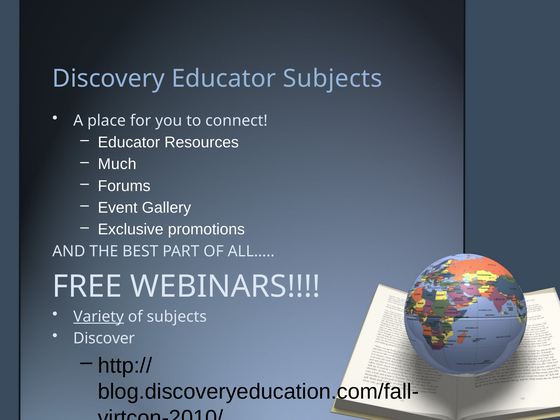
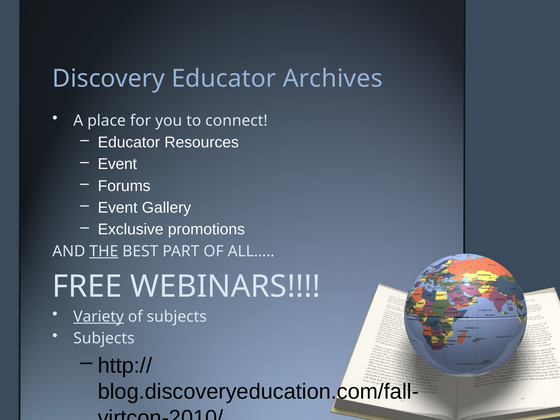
Educator Subjects: Subjects -> Archives (333, 79)
Much: Much -> Event (117, 164)
THE underline: none -> present (104, 251)
Discover: Discover -> Subjects (104, 338)
